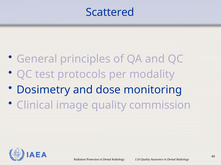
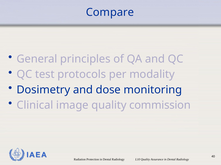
Scattered: Scattered -> Compare (110, 12)
